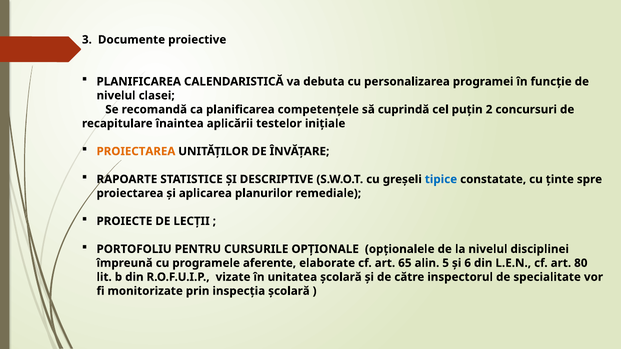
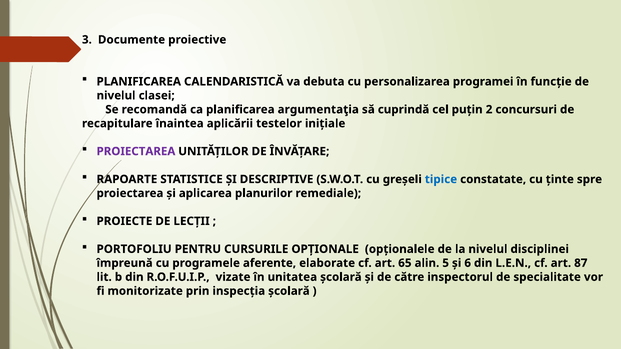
competențele: competențele -> argumentaţia (318, 110)
PROIECTAREA colour: orange -> purple (136, 151)
80: 80 -> 87 (581, 263)
